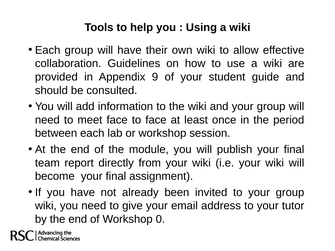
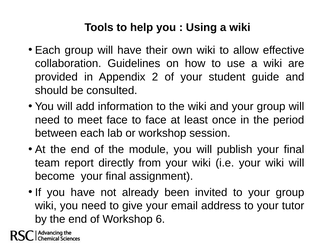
9: 9 -> 2 (155, 77)
0: 0 -> 6 (160, 219)
